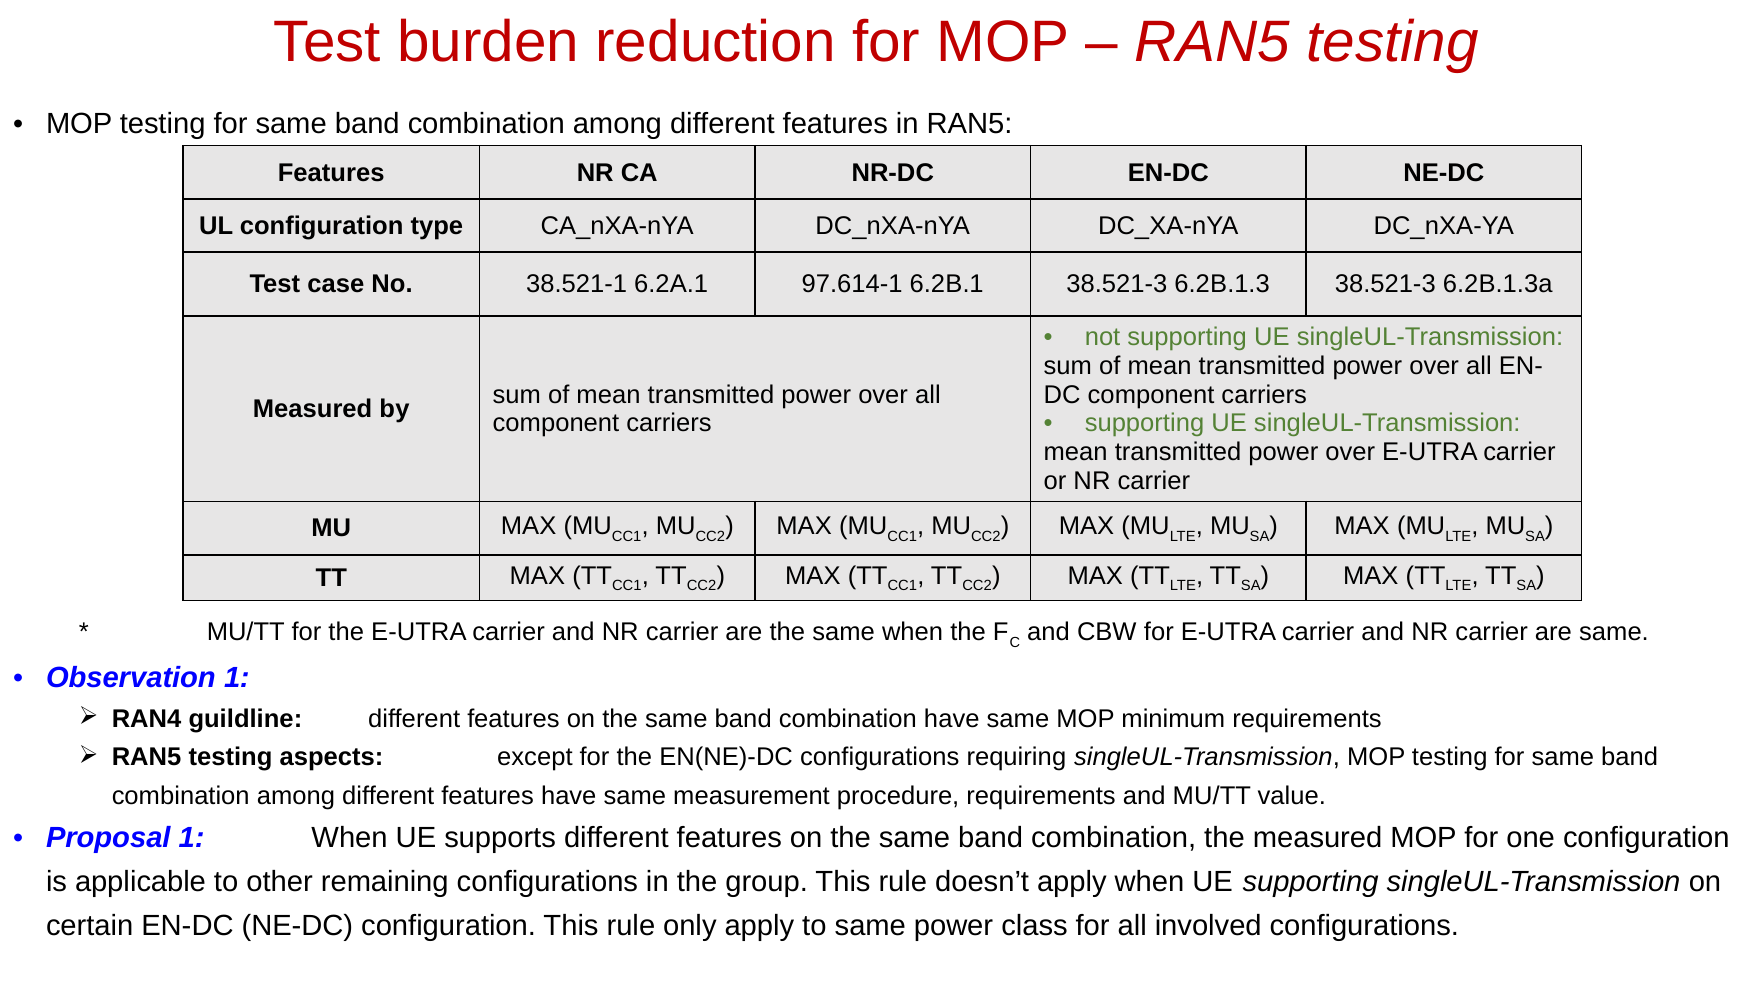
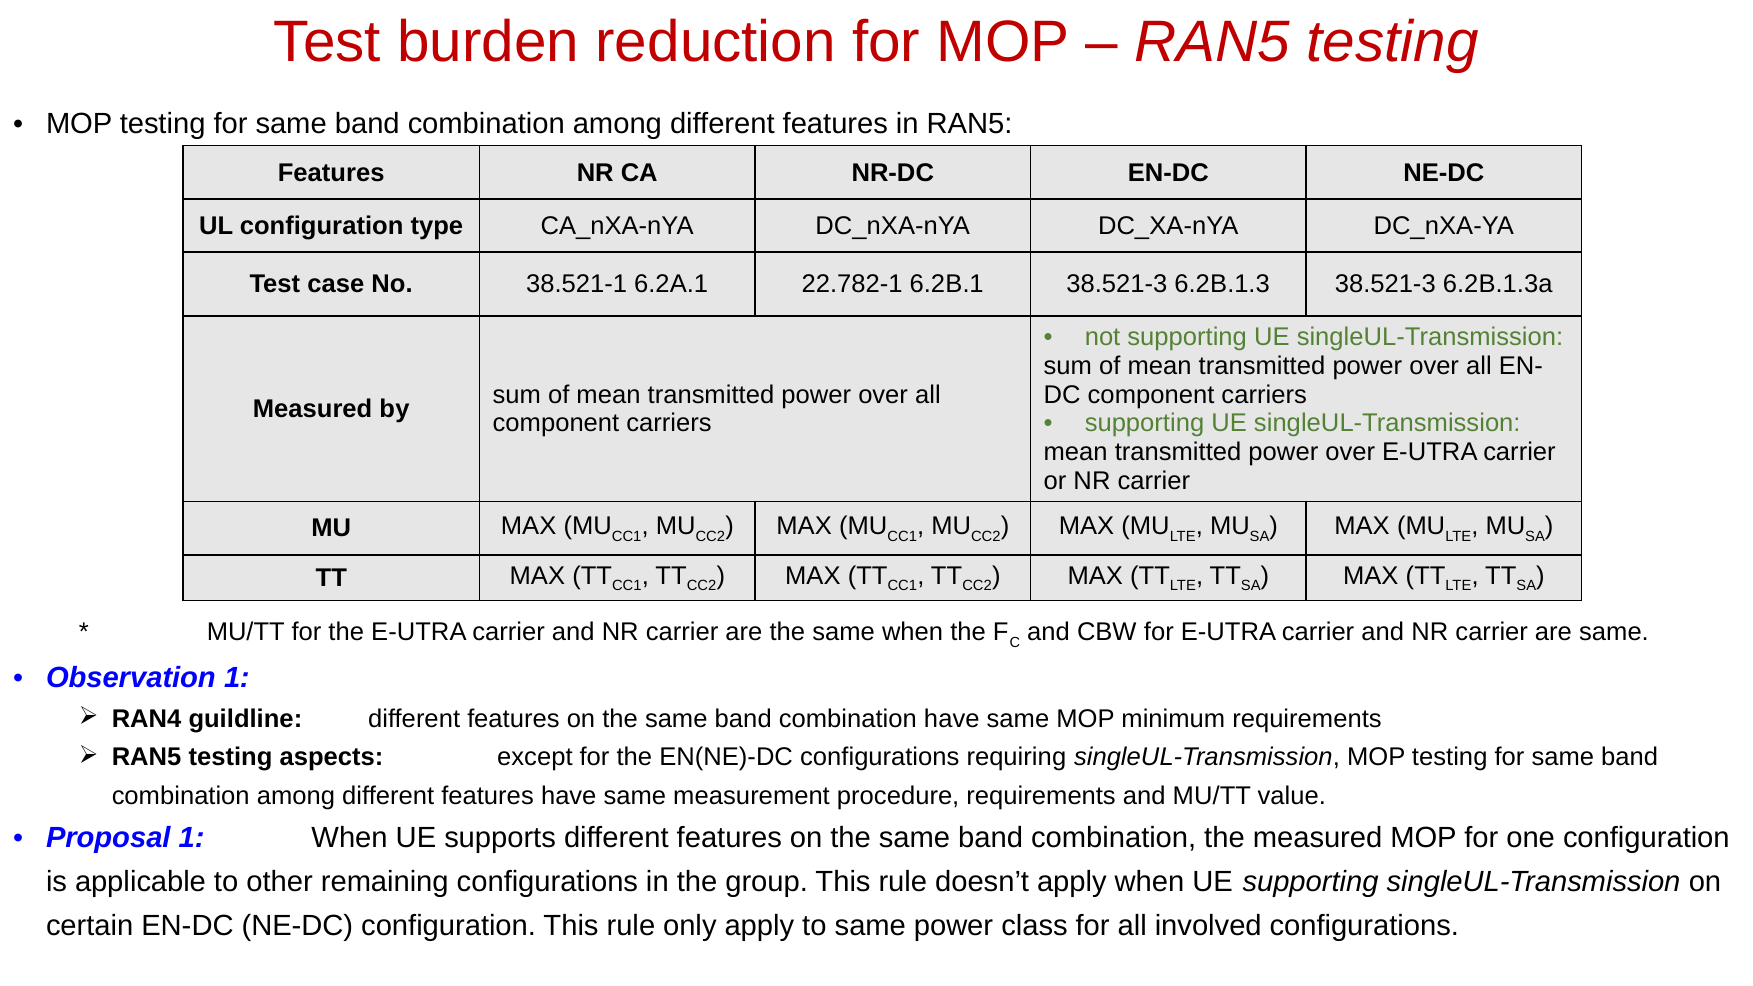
97.614-1: 97.614-1 -> 22.782-1 (852, 285)
